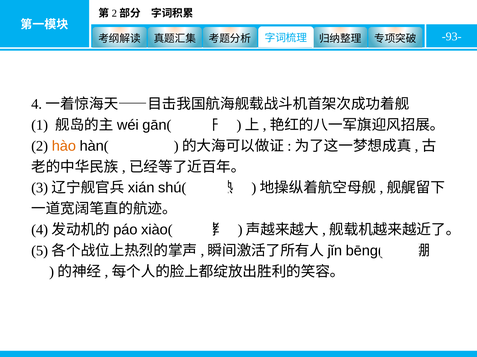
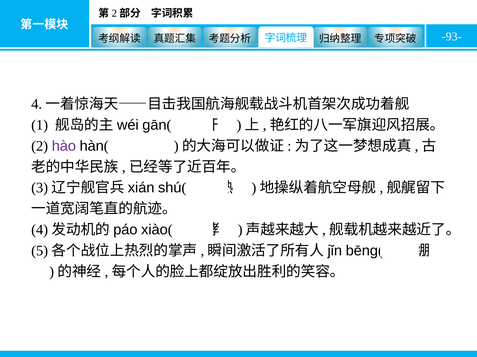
hào colour: orange -> purple (64, 146)
